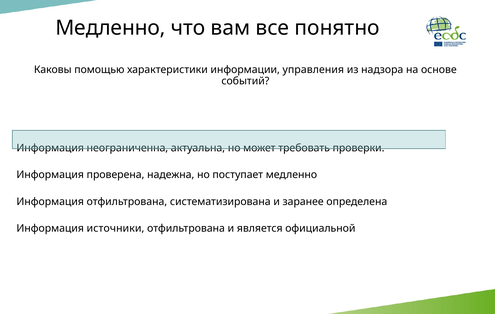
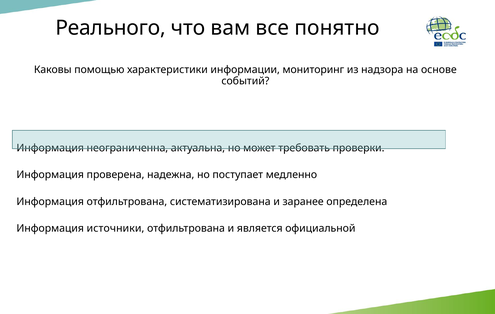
Медленно: Медленно -> Реального (111, 28)
управления: управления -> мониторинг (313, 70)
